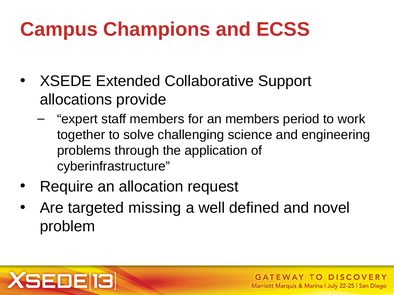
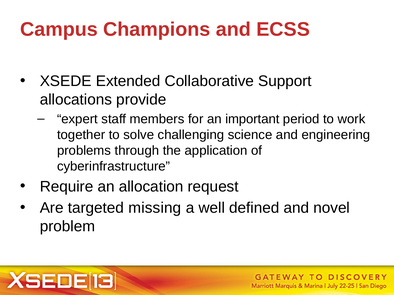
an members: members -> important (252, 119)
